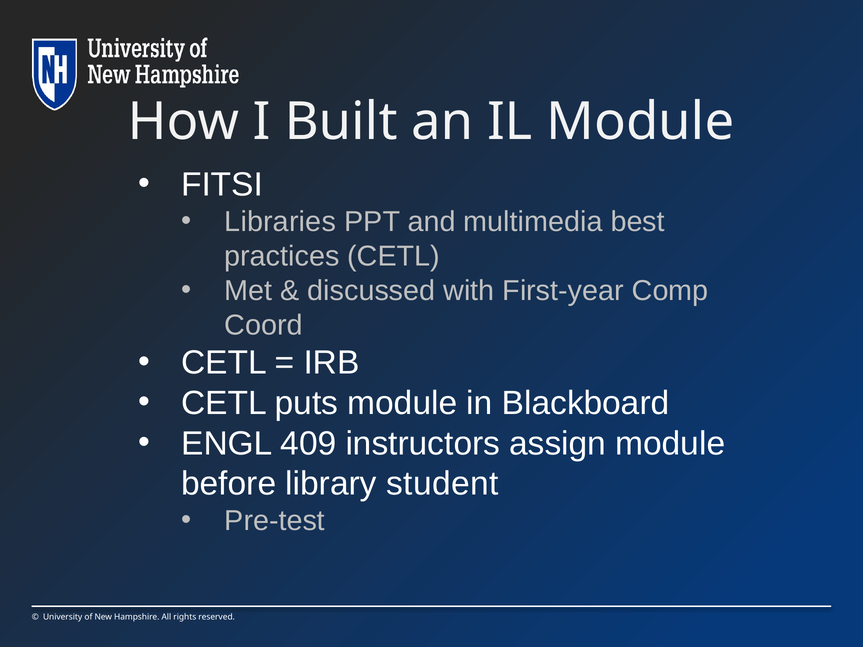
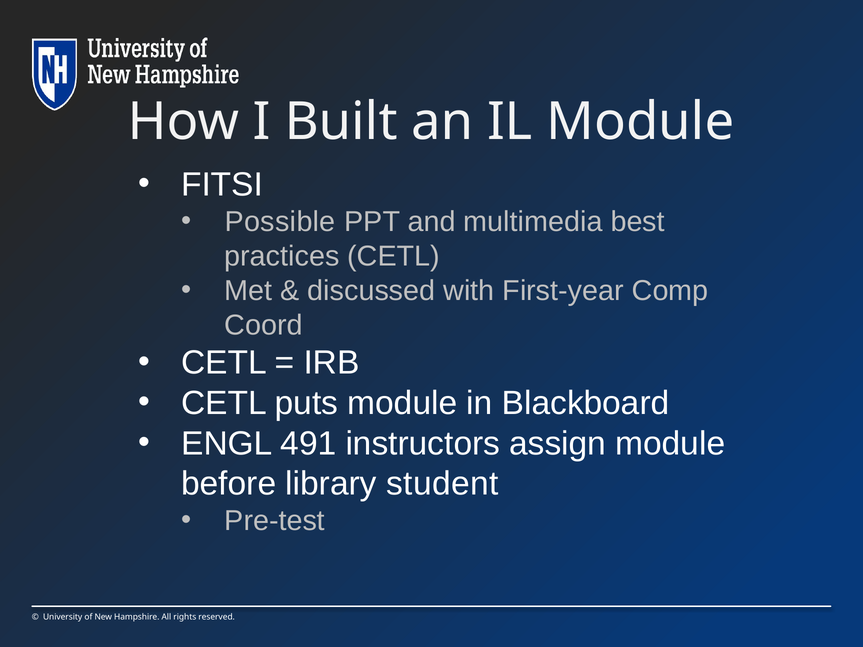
Libraries: Libraries -> Possible (280, 222)
409: 409 -> 491 (308, 444)
